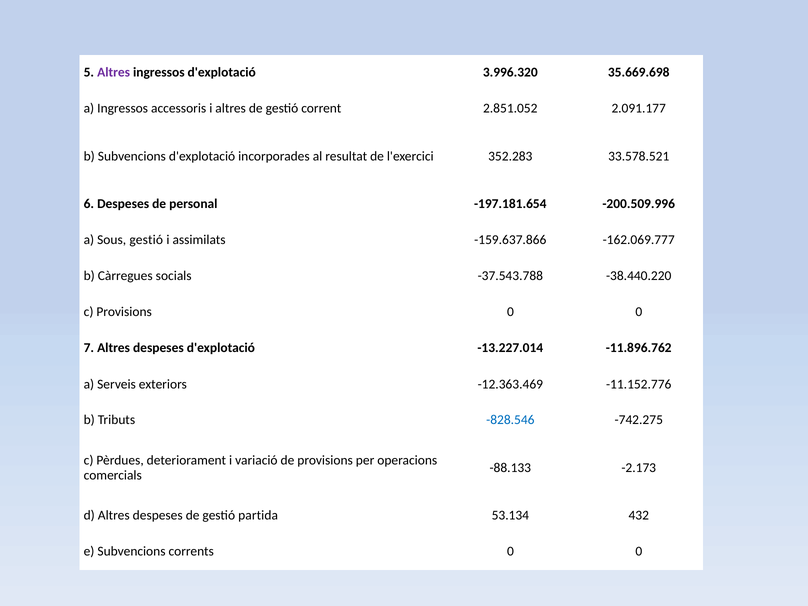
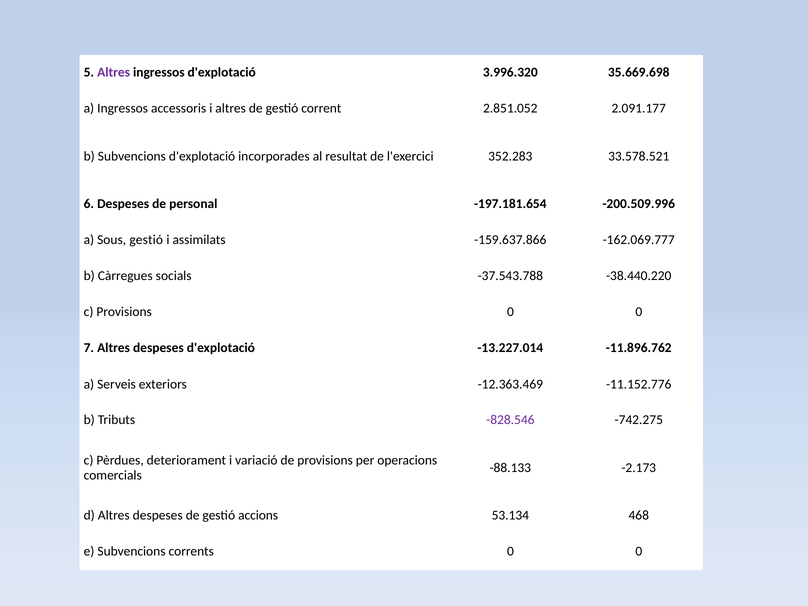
-828.546 colour: blue -> purple (510, 420)
partida: partida -> accions (258, 515)
432: 432 -> 468 (639, 515)
